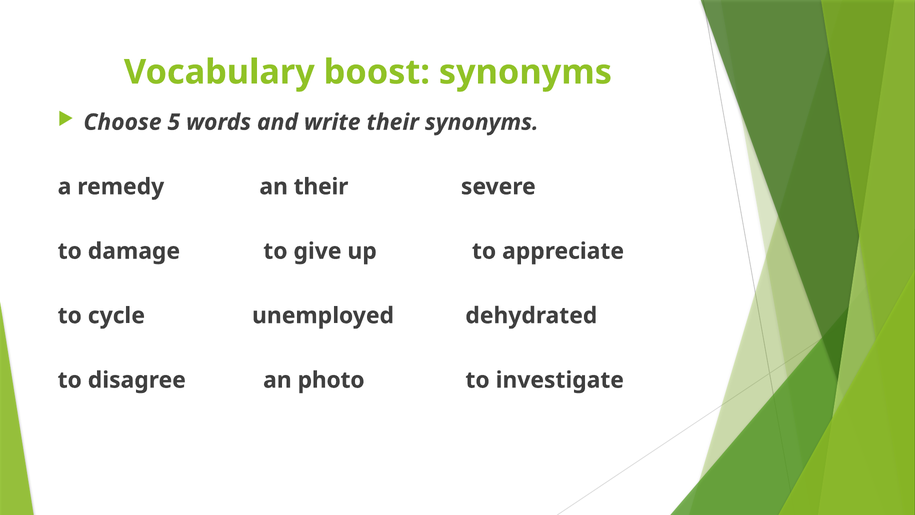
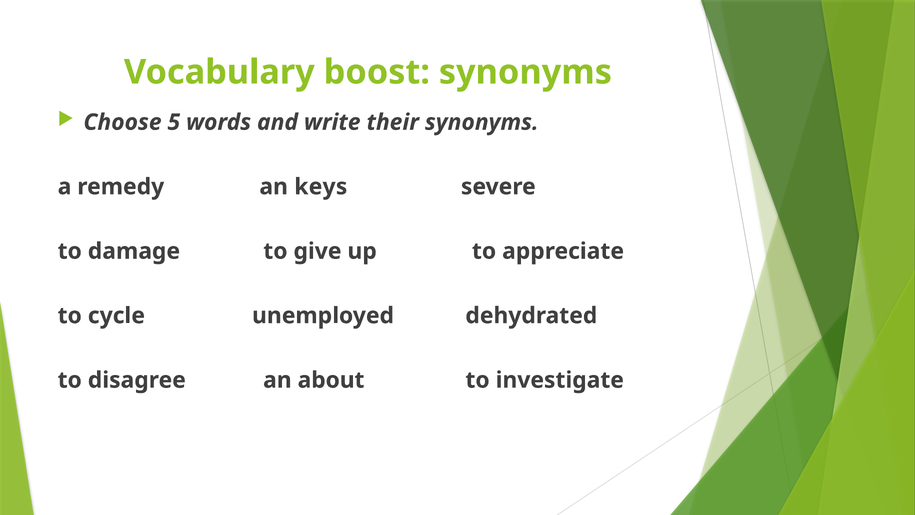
an their: their -> keys (321, 187)
photo: photo -> about (331, 380)
